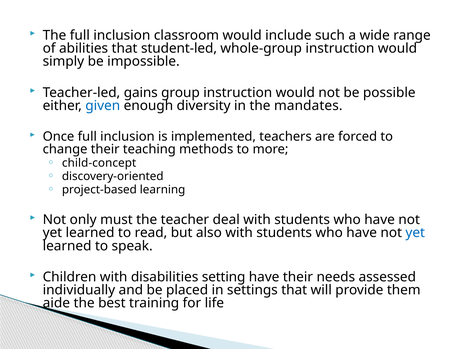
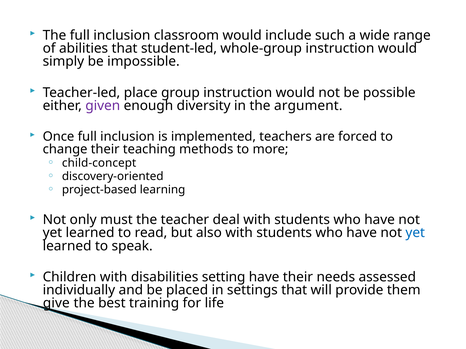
gains: gains -> place (141, 93)
given colour: blue -> purple (103, 106)
mandates: mandates -> argument (308, 106)
aide: aide -> give (56, 304)
